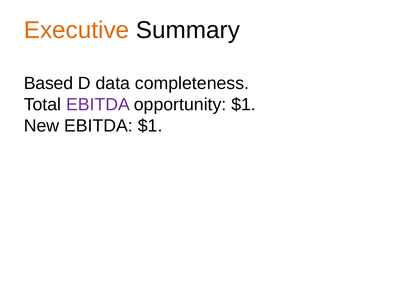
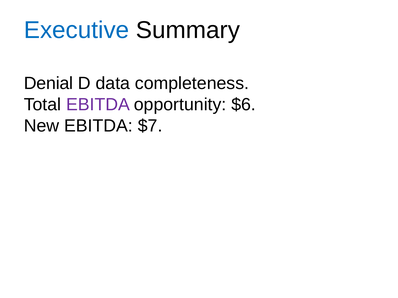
Executive colour: orange -> blue (77, 30)
Based: Based -> Denial (48, 83)
opportunity $1: $1 -> $6 (244, 105)
EBITDA $1: $1 -> $7 (150, 126)
